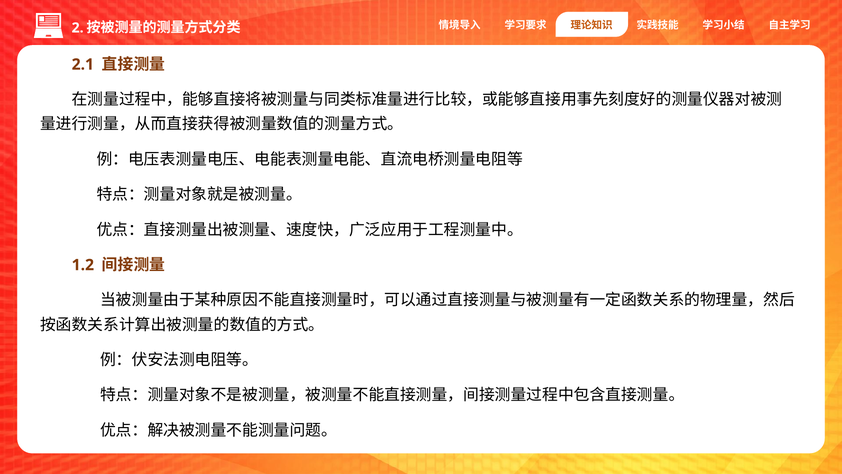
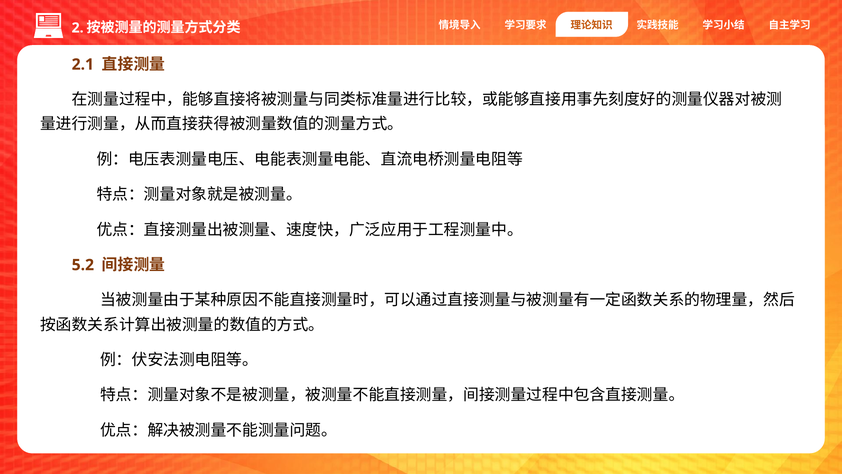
1.2: 1.2 -> 5.2 (83, 265)
